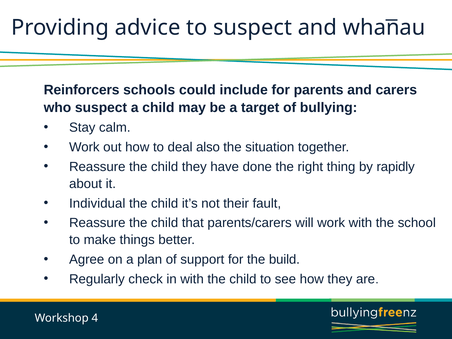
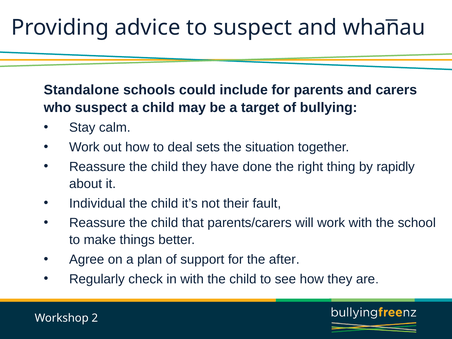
Reinforcers: Reinforcers -> Standalone (81, 90)
also: also -> sets (208, 147)
build: build -> after (284, 260)
4: 4 -> 2 (95, 318)
